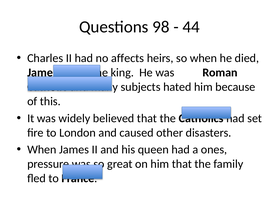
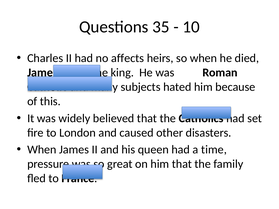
98: 98 -> 35 (161, 27)
44: 44 -> 10 (191, 27)
ones: ones -> time (214, 150)
